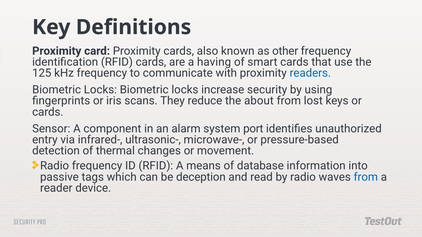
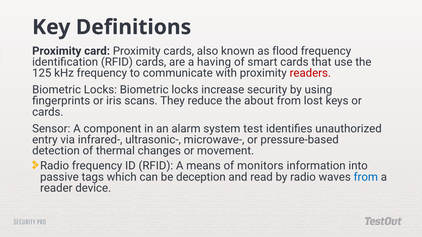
other: other -> flood (285, 51)
readers colour: blue -> red (310, 73)
port: port -> test (253, 129)
database: database -> monitors (260, 166)
